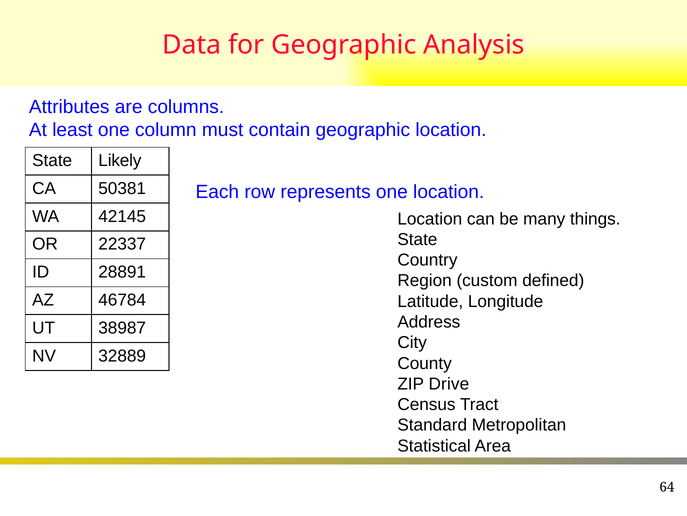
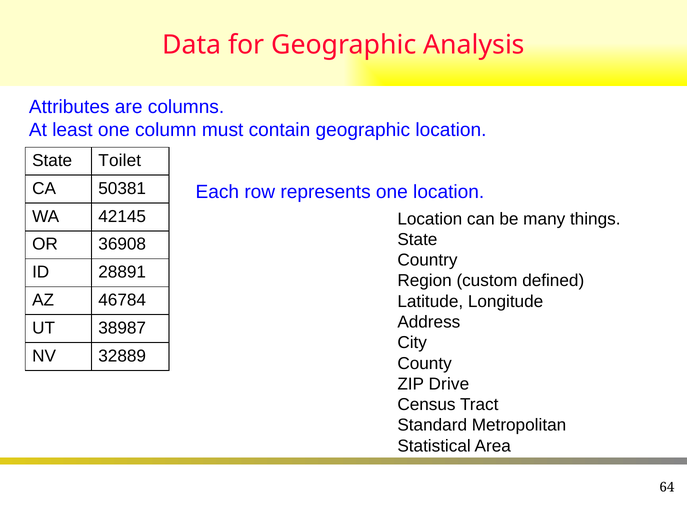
Likely: Likely -> Toilet (120, 160)
22337: 22337 -> 36908 (122, 244)
